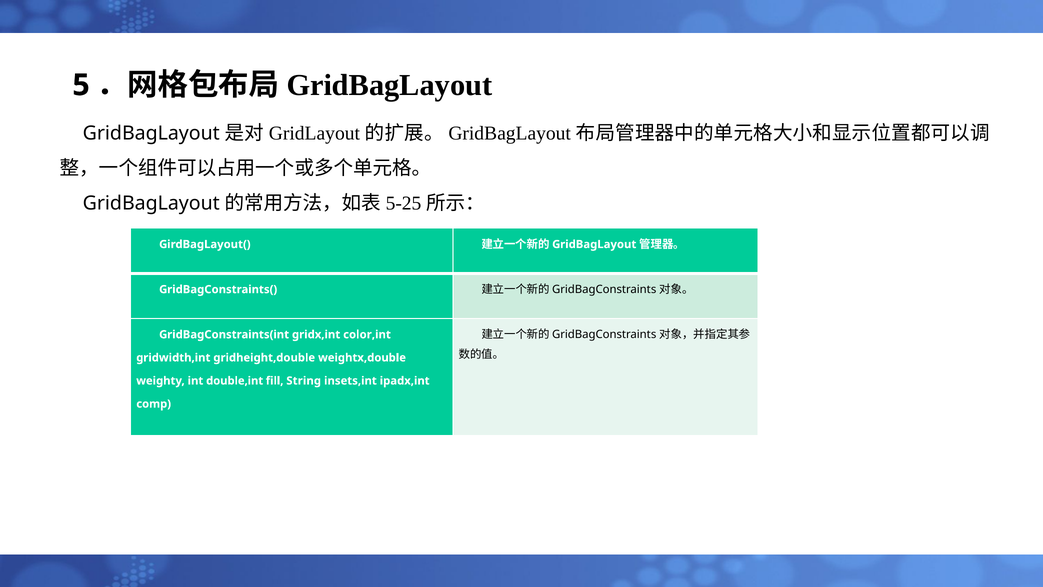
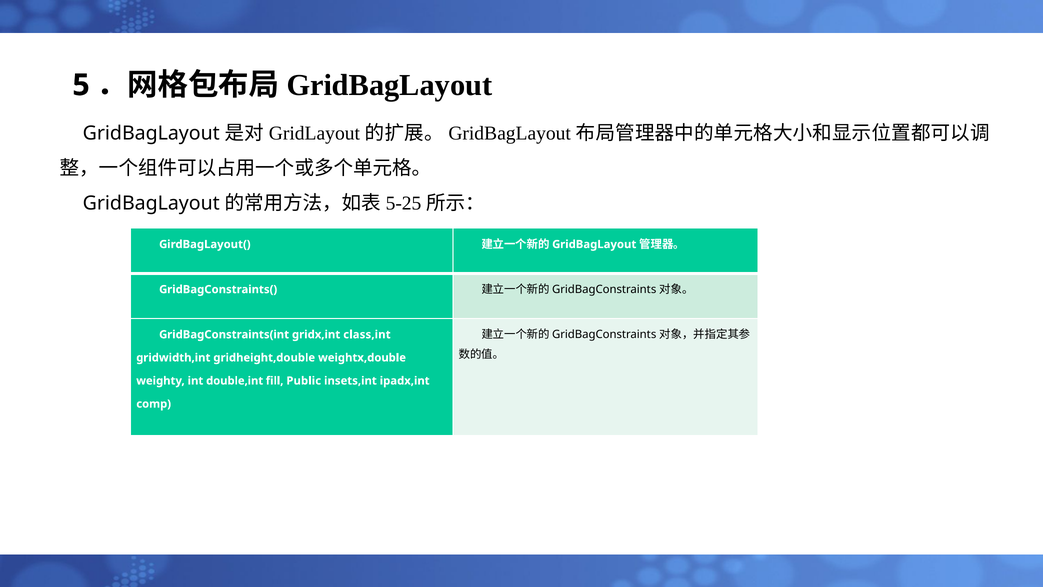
color,int: color,int -> class,int (367, 334)
String: String -> Public (304, 381)
